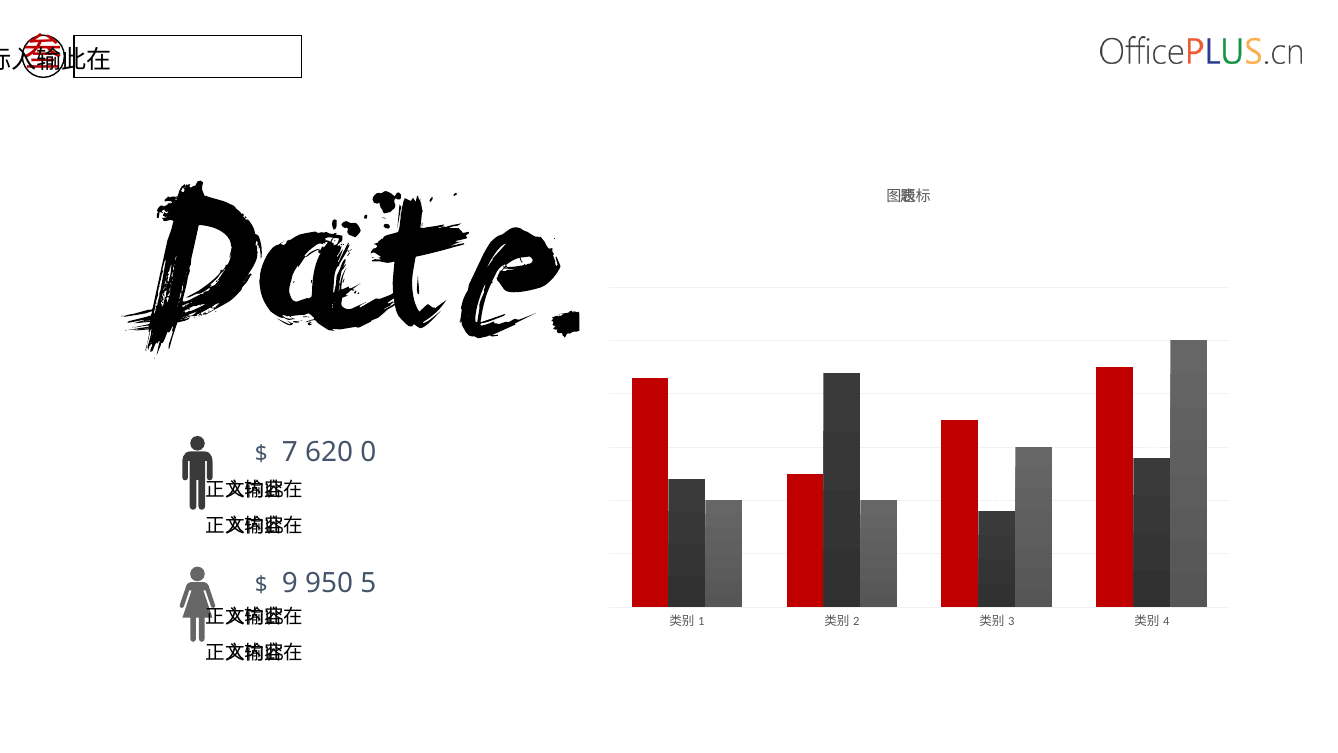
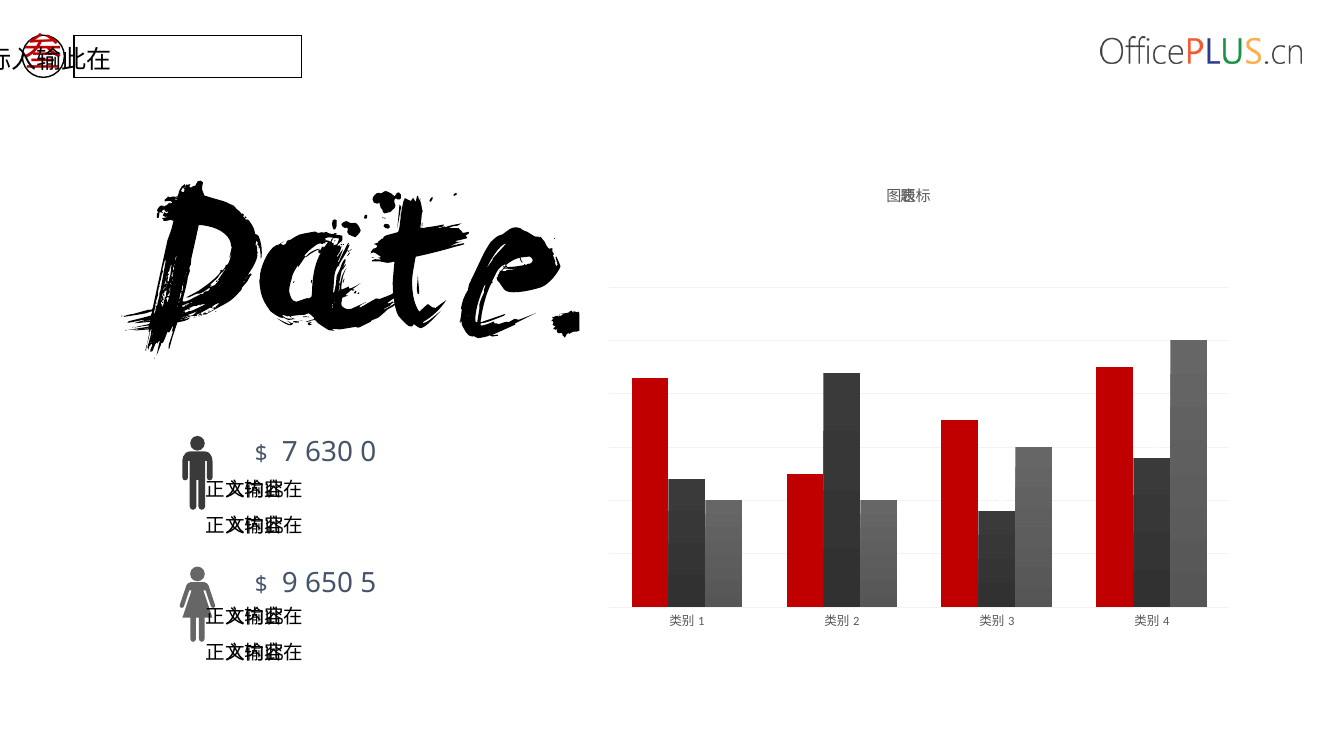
620: 620 -> 630 (329, 452)
950: 950 -> 650 (329, 583)
